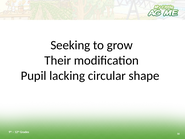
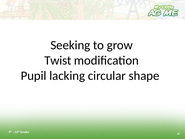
Their: Their -> Twist (58, 60)
